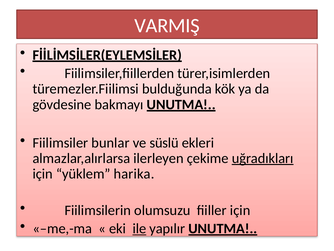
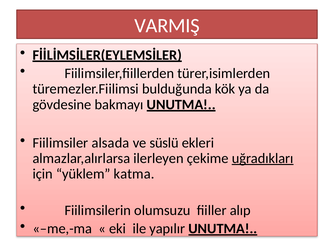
bunlar: bunlar -> alsada (110, 142)
harika: harika -> katma (134, 174)
fiiller için: için -> alıp (240, 210)
ile underline: present -> none (139, 228)
